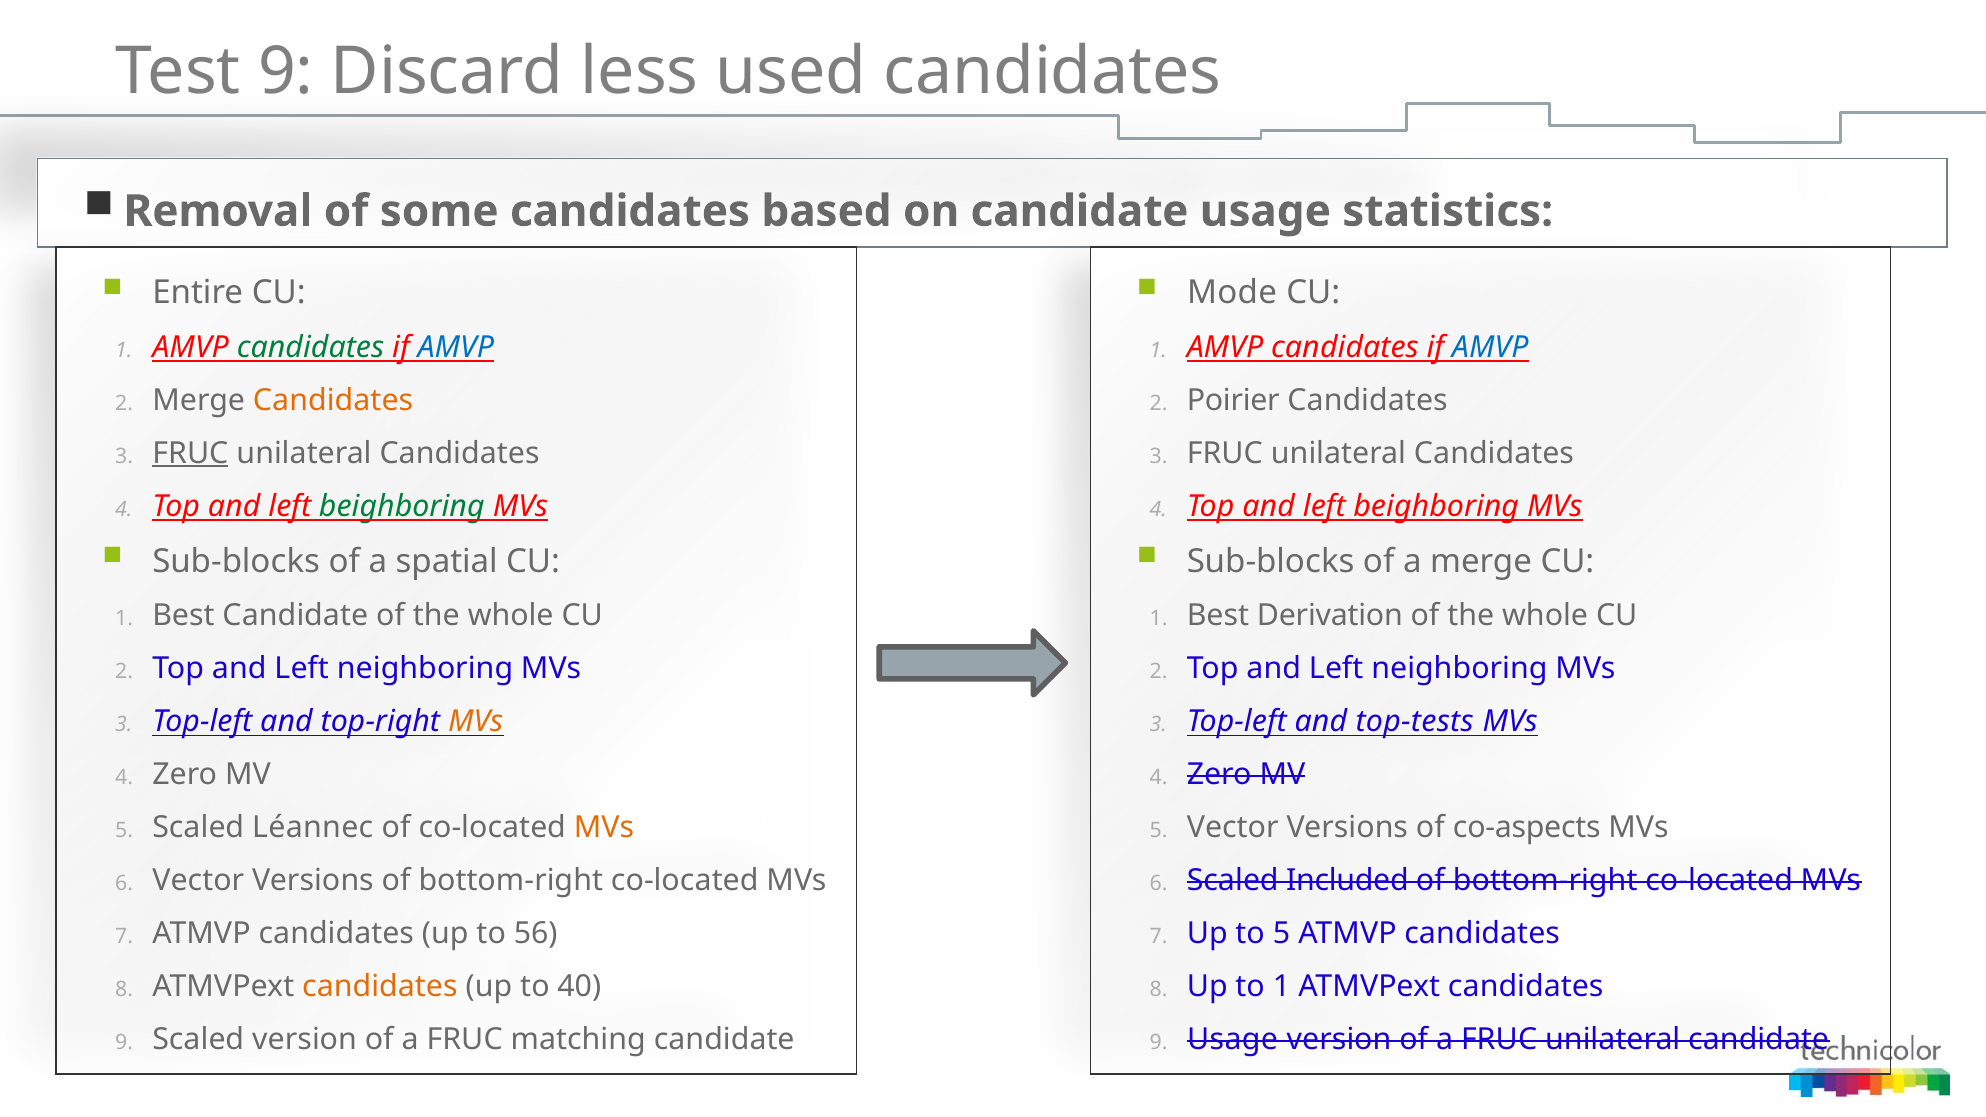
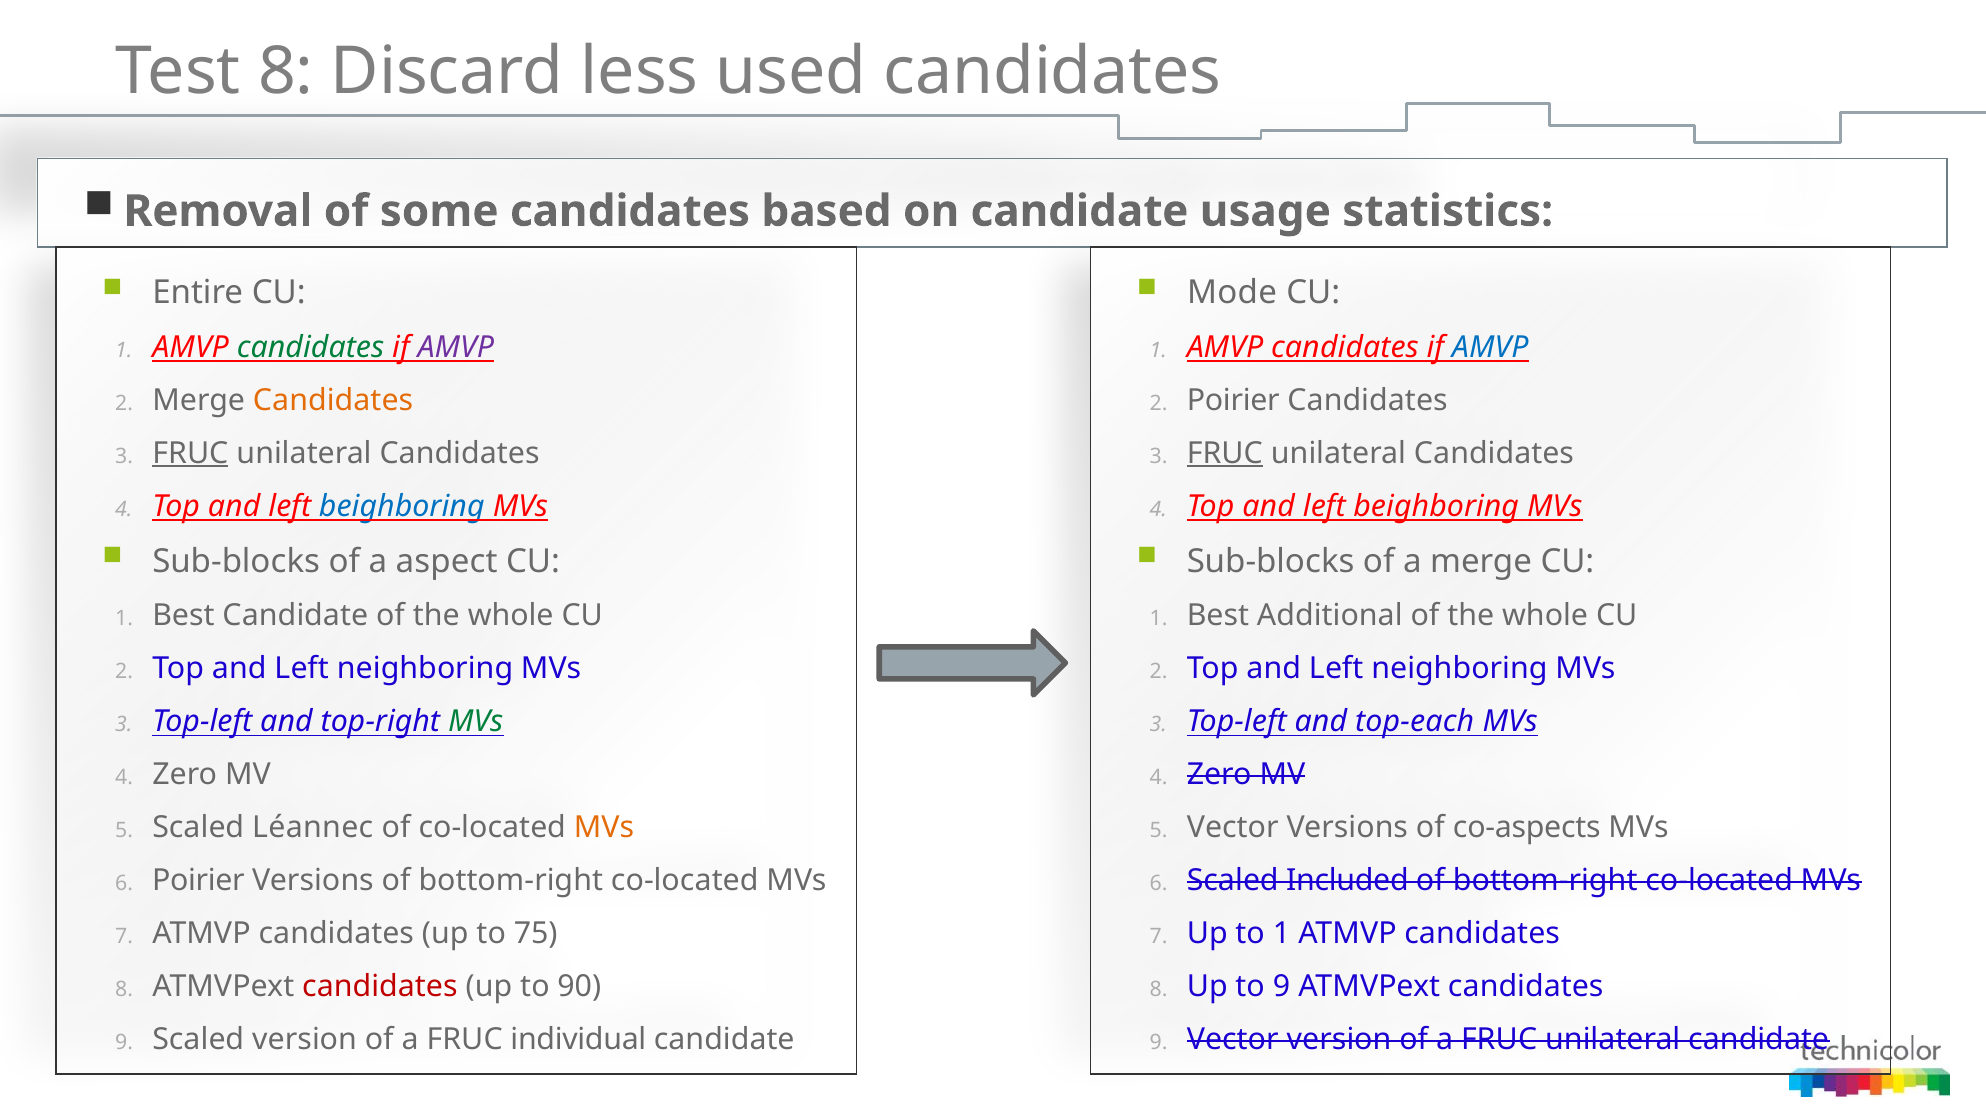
Test 9: 9 -> 8 (286, 71)
AMVP colour: blue -> purple (456, 347)
FRUC underline: none -> present (1225, 453)
beighboring colour: green -> blue (402, 506)
spatial: spatial -> aspect (447, 561)
Derivation: Derivation -> Additional (1330, 616)
MVs colour: orange -> green (476, 722)
top-tests: top-tests -> top-each (1415, 722)
Vector: Vector -> Poirier (198, 881)
56: 56 -> 75 (536, 934)
to 5: 5 -> 1 (1282, 934)
candidates colour: orange -> red (380, 987)
40: 40 -> 90 (579, 987)
to 1: 1 -> 9 (1282, 987)
matching: matching -> individual (578, 1040)
Usage: Usage -> Vector (1233, 1040)
